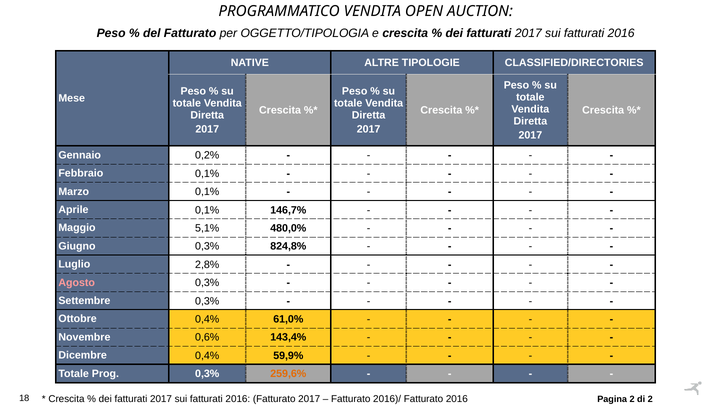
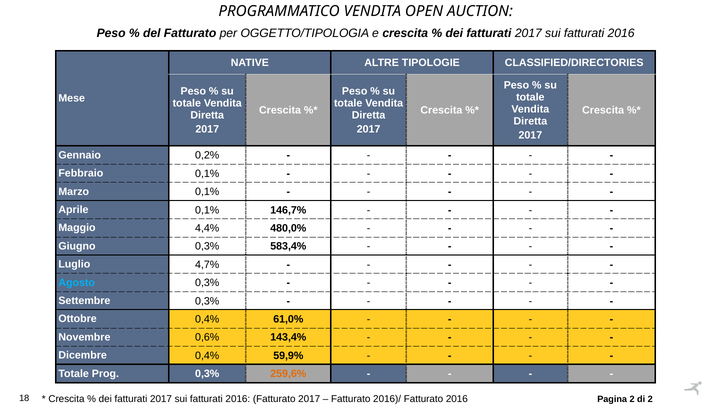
5,1%: 5,1% -> 4,4% (207, 228)
824,8%: 824,8% -> 583,4% (288, 246)
2,8%: 2,8% -> 4,7% (207, 264)
Agosto colour: pink -> light blue (77, 282)
